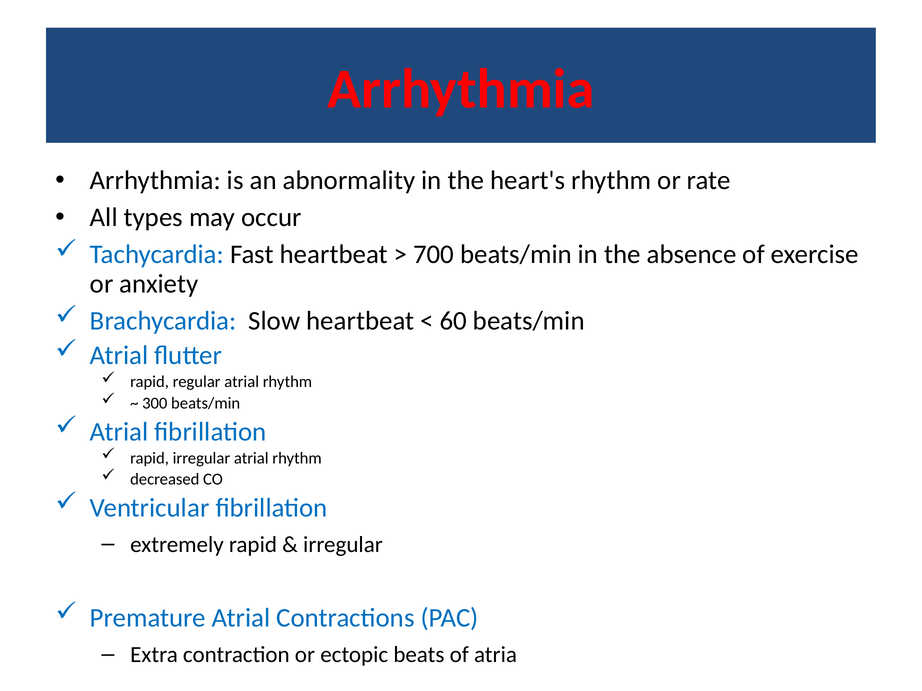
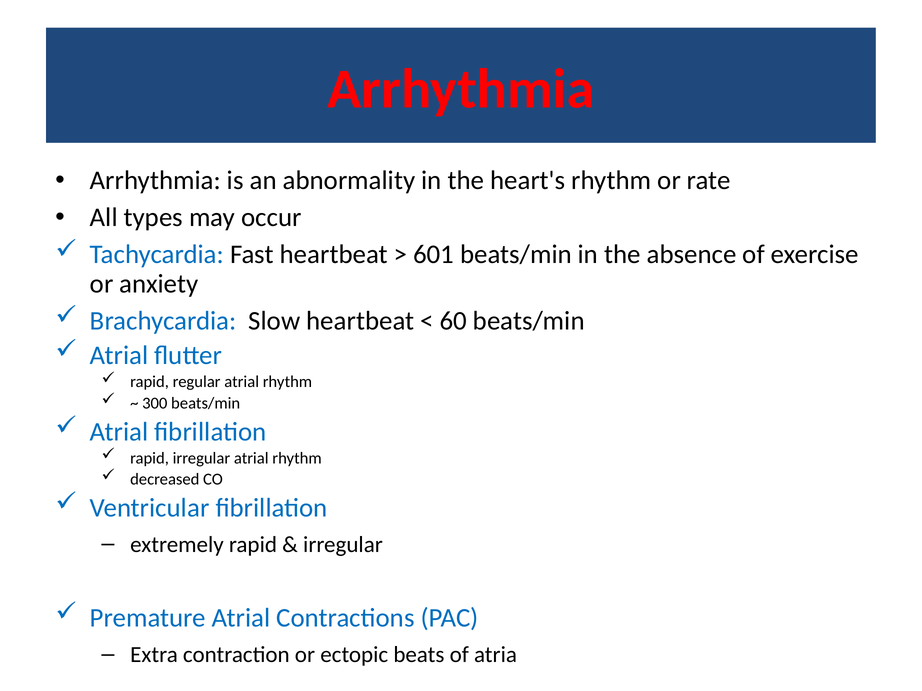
700: 700 -> 601 (434, 255)
